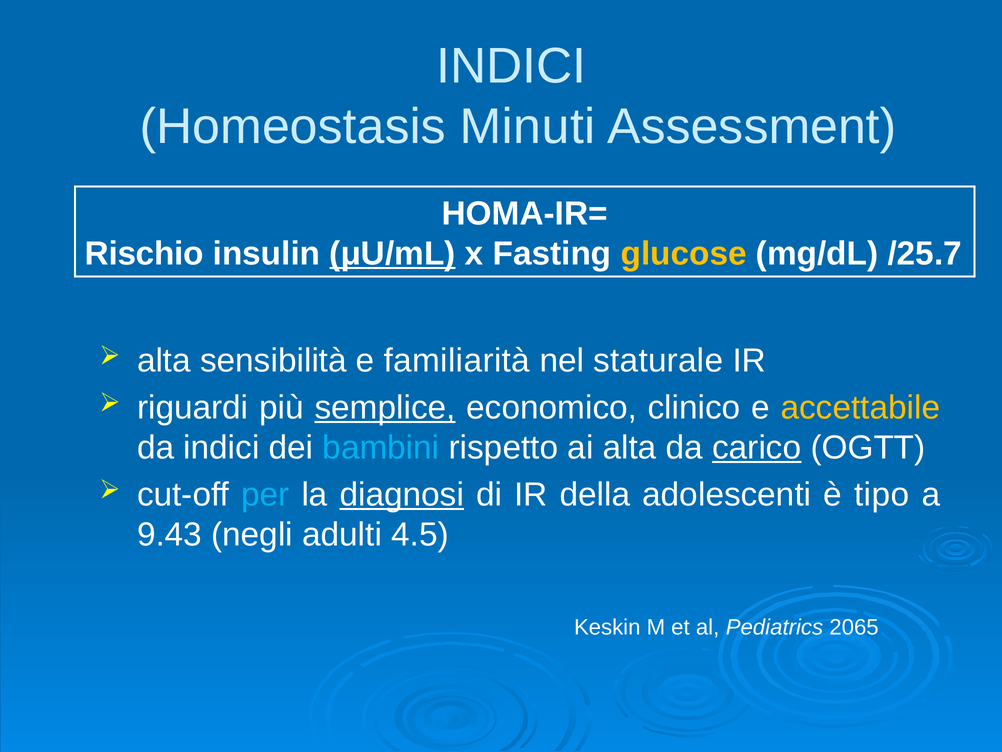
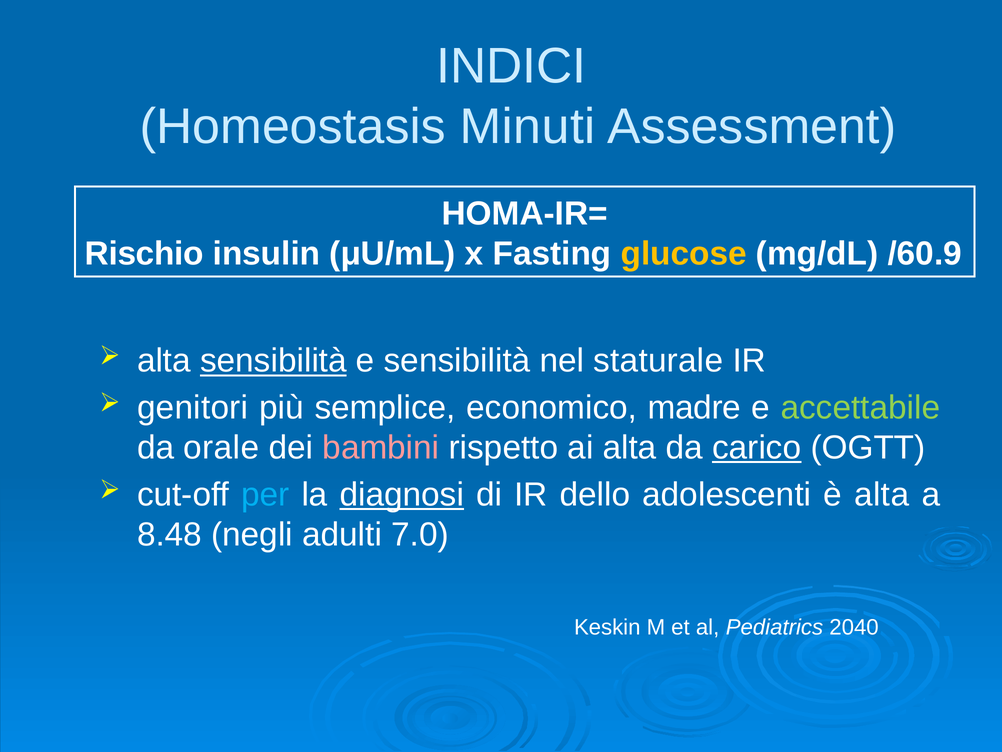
μU/mL underline: present -> none (393, 254)
/25.7: /25.7 -> /60.9 (925, 254)
sensibilità underline: none -> present (273, 361)
e familiarità: familiarità -> sensibilità (457, 361)
riguardi: riguardi -> genitori (193, 407)
semplice underline: present -> none (385, 407)
clinico: clinico -> madre (694, 407)
accettabile colour: yellow -> light green (860, 407)
da indici: indici -> orale (221, 448)
bambini colour: light blue -> pink (381, 448)
della: della -> dello (595, 494)
è tipo: tipo -> alta (882, 494)
9.43: 9.43 -> 8.48 (170, 534)
4.5: 4.5 -> 7.0 (420, 534)
2065: 2065 -> 2040 (854, 627)
